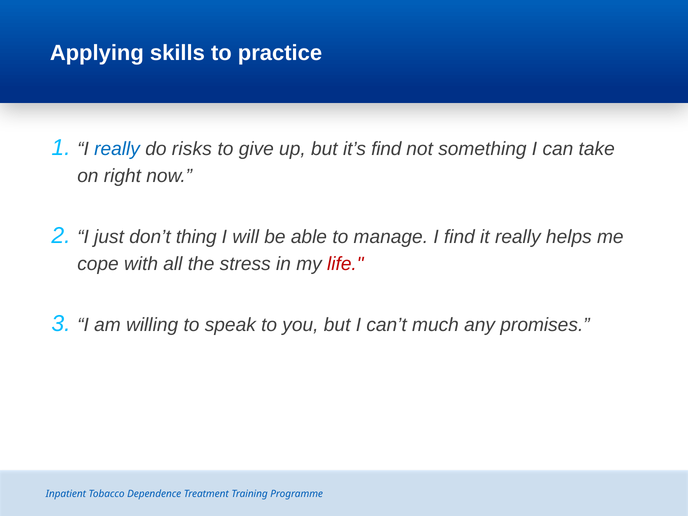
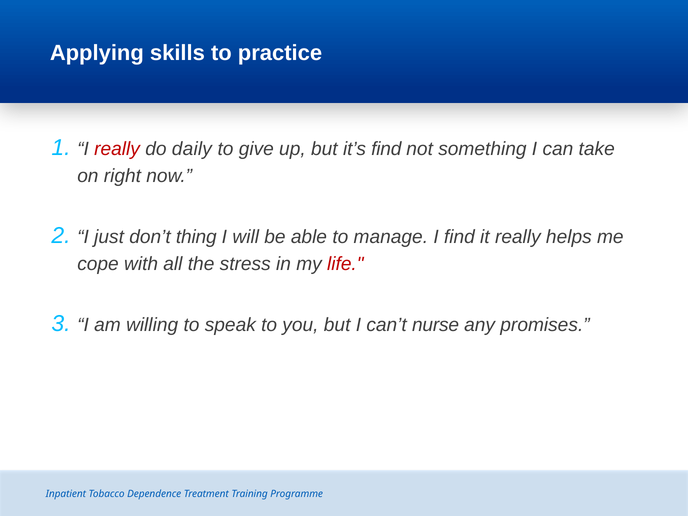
really colour: blue -> red (117, 149)
risks: risks -> daily (192, 149)
much: much -> nurse (436, 325)
